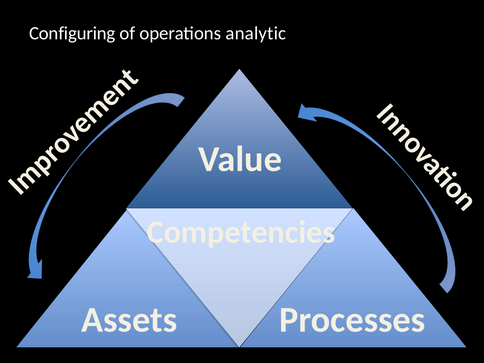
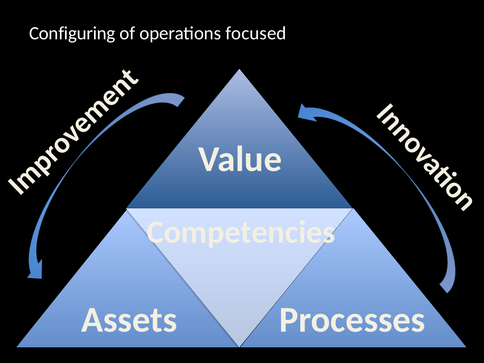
analytic: analytic -> focused (256, 33)
